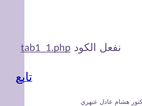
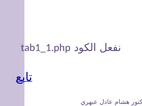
tab1_1.php underline: present -> none (46, 48)
